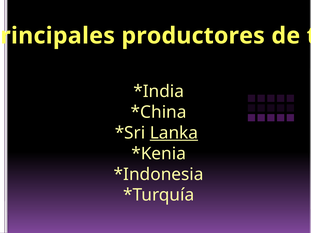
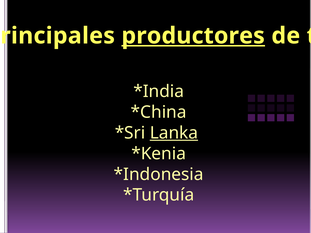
productores underline: none -> present (193, 36)
